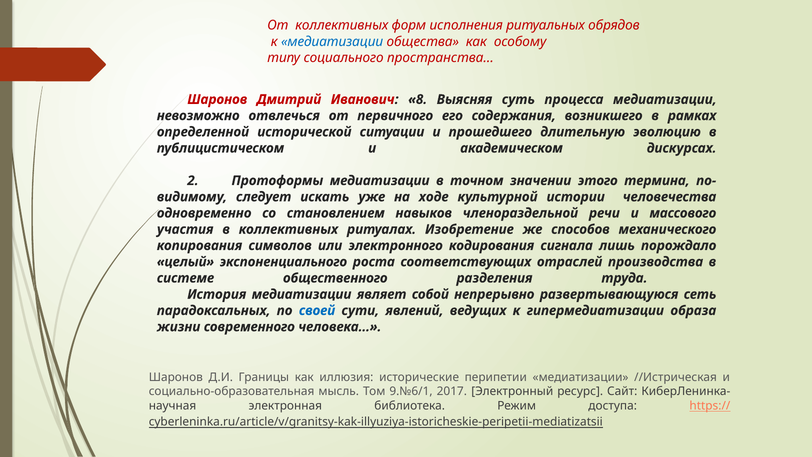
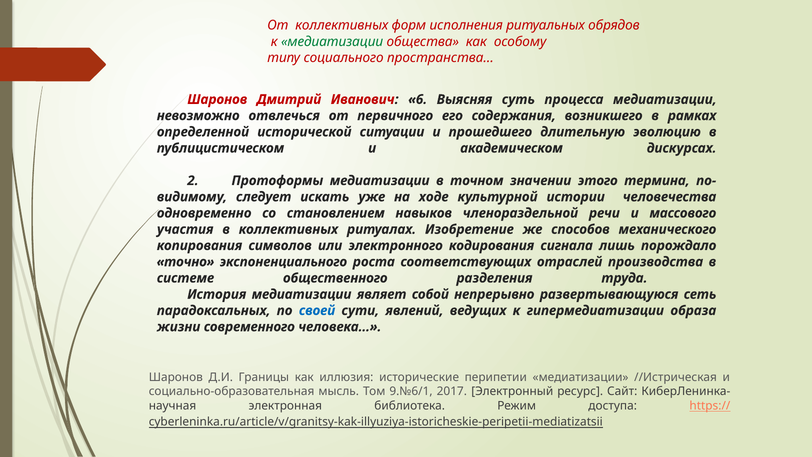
медиатизации colour: blue -> green (332, 42)
8: 8 -> 6 (418, 99)
целый: целый -> точно (185, 262)
